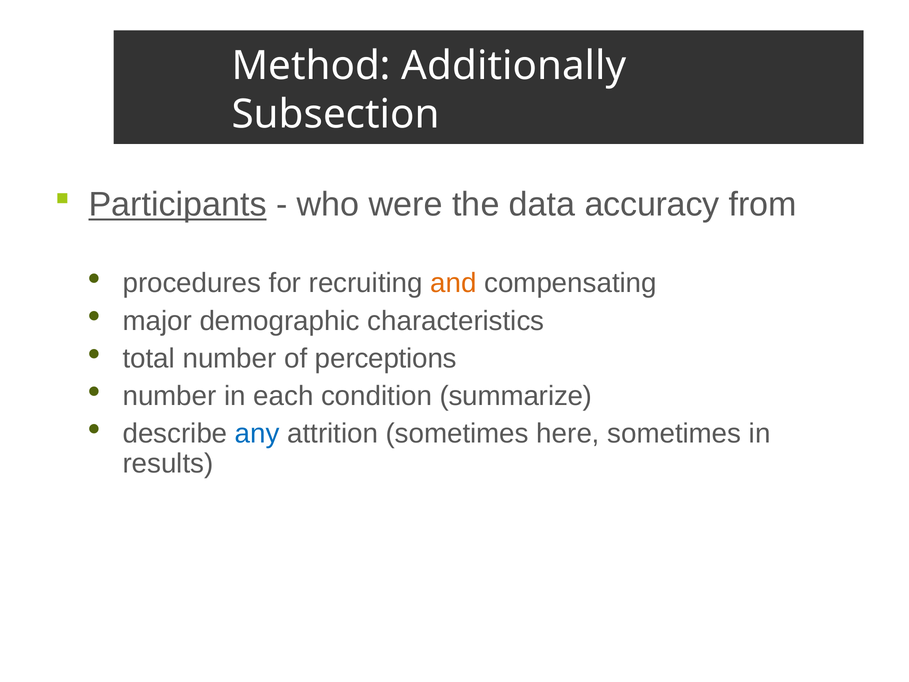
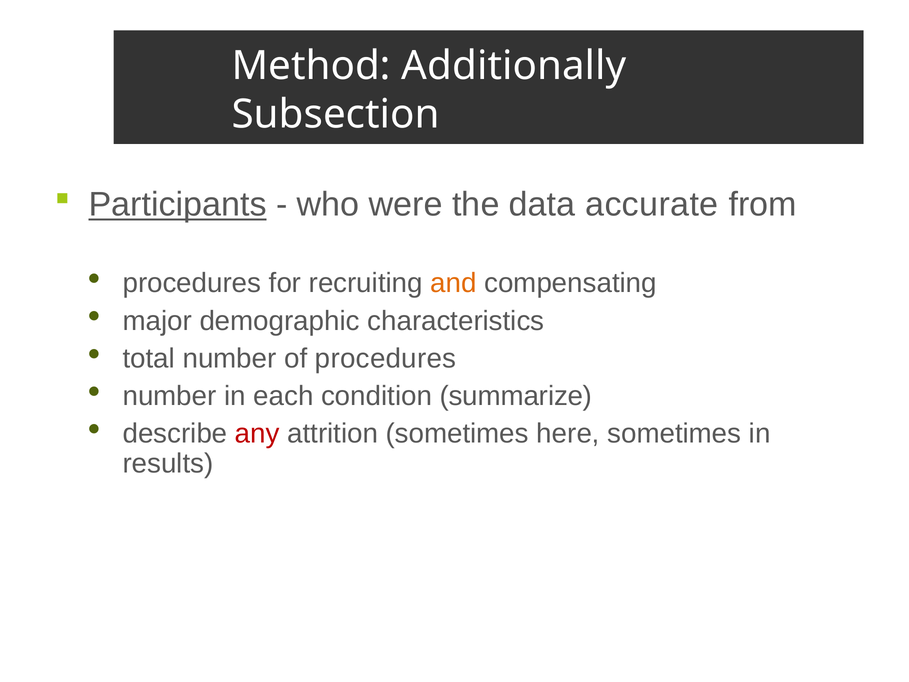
accuracy: accuracy -> accurate (652, 205)
of perceptions: perceptions -> procedures (386, 358)
any colour: blue -> red (257, 433)
